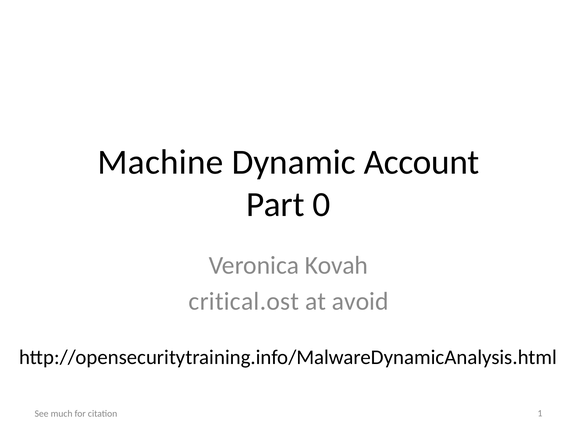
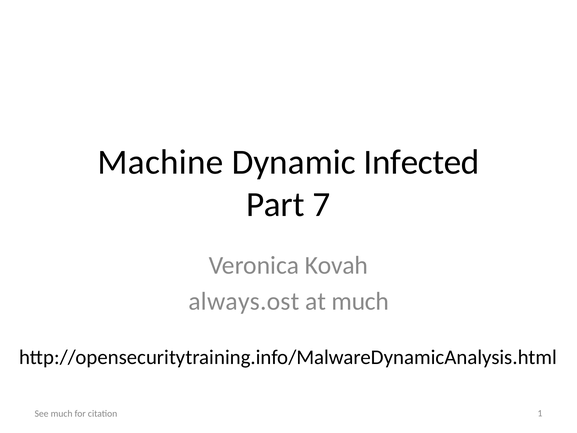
Account: Account -> Infected (422, 162)
0: 0 -> 7 (322, 204)
critical.ost: critical.ost -> always.ost (244, 301)
at avoid: avoid -> much (360, 301)
